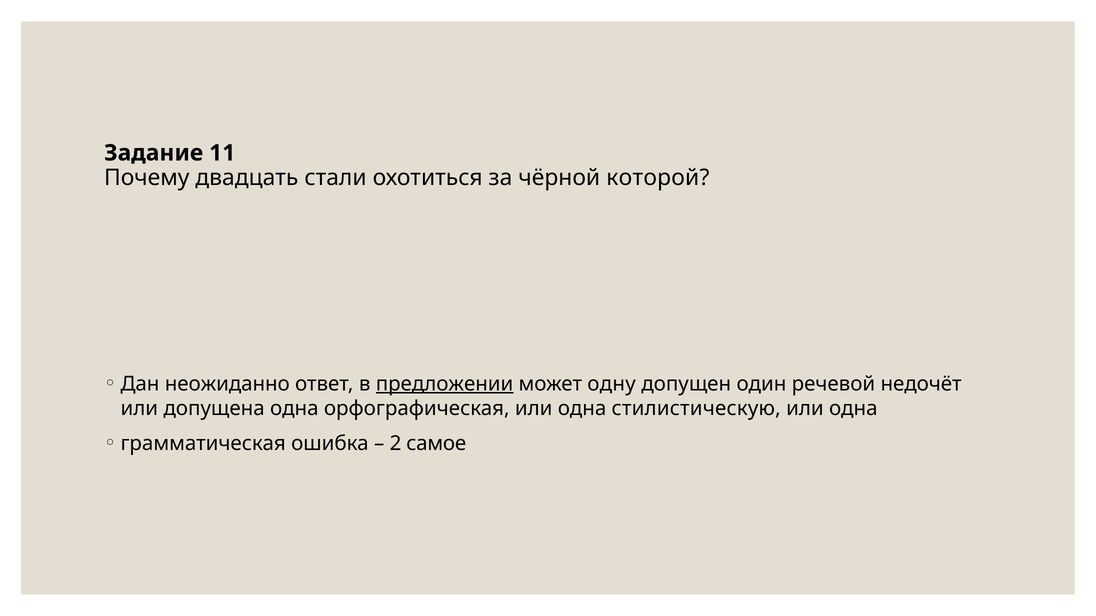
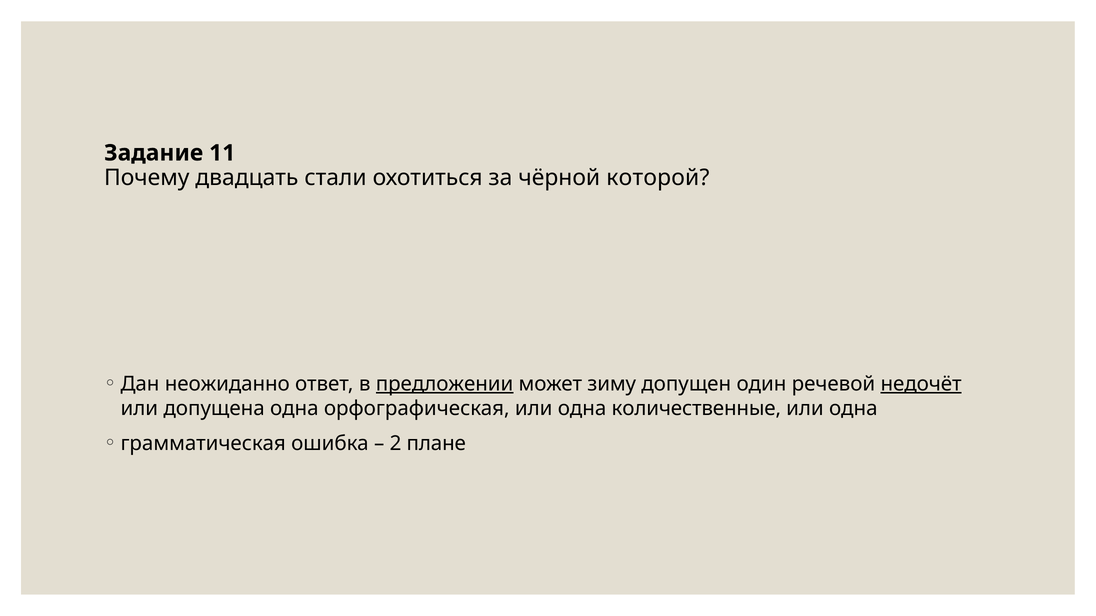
одну: одну -> зиму (612, 384)
недочёт underline: none -> present (921, 384)
стилистическую: стилистическую -> количественные (696, 409)
самое: самое -> плане (436, 444)
